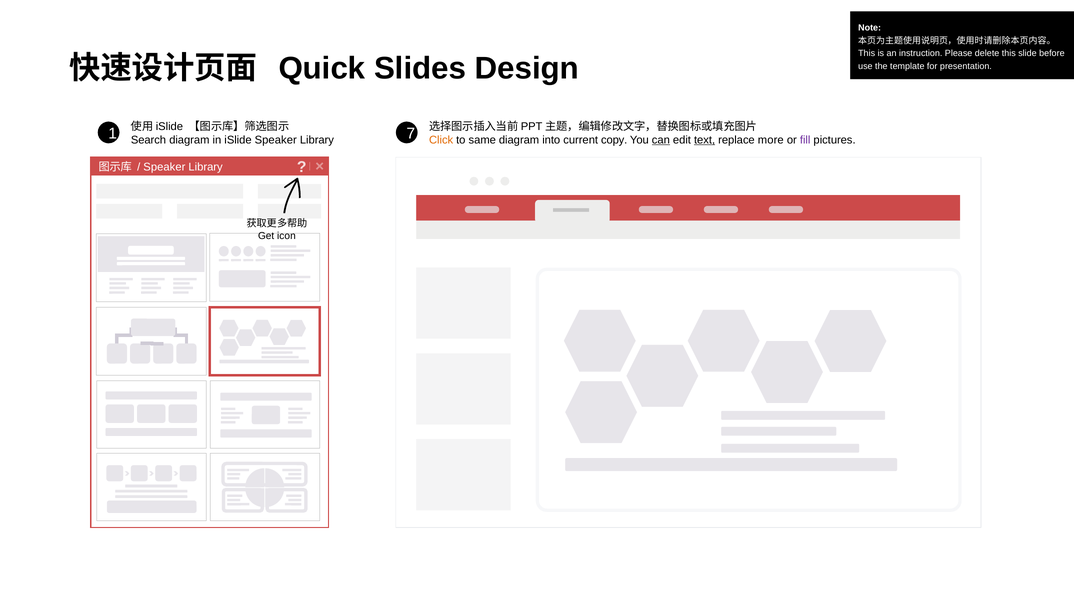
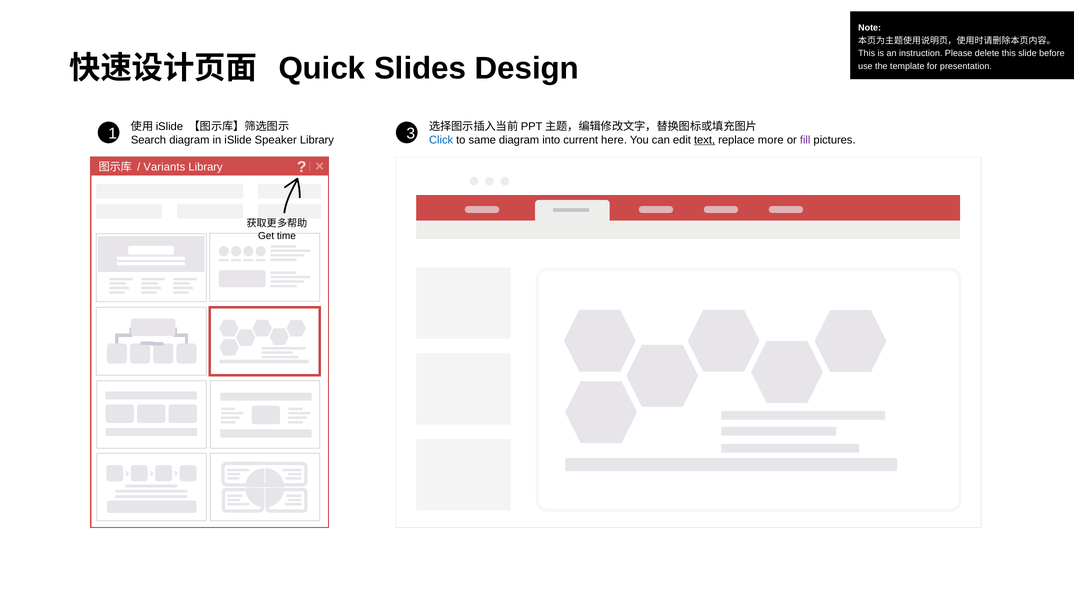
7: 7 -> 3 (411, 134)
Click colour: orange -> blue (441, 140)
copy: copy -> here (614, 140)
can underline: present -> none (661, 140)
Speaker: Speaker -> Variants (164, 167)
icon: icon -> time (286, 236)
